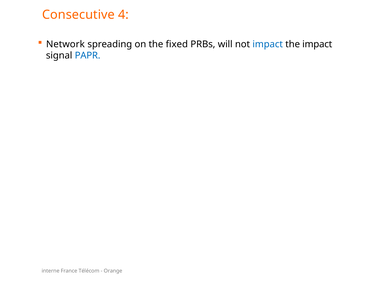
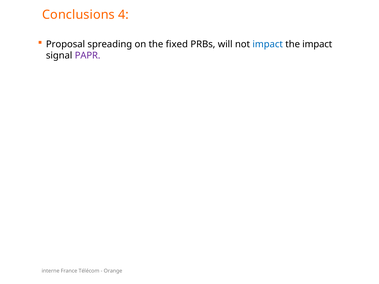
Consecutive: Consecutive -> Conclusions (78, 15)
Network: Network -> Proposal (65, 44)
PAPR colour: blue -> purple (88, 56)
